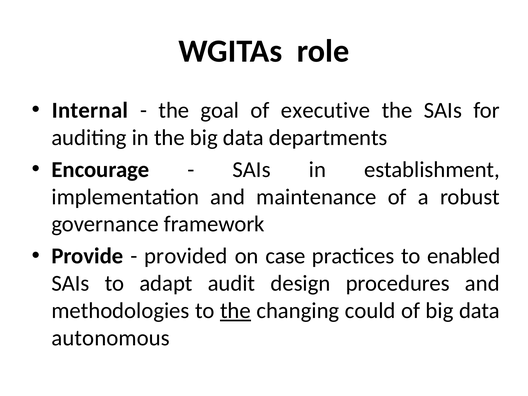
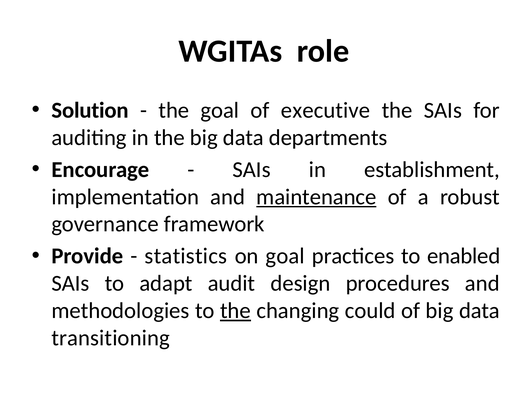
Internal: Internal -> Solution (90, 110)
maintenance underline: none -> present (316, 197)
provided: provided -> statistics (186, 256)
on case: case -> goal (285, 256)
autonomous: autonomous -> transitioning (111, 338)
